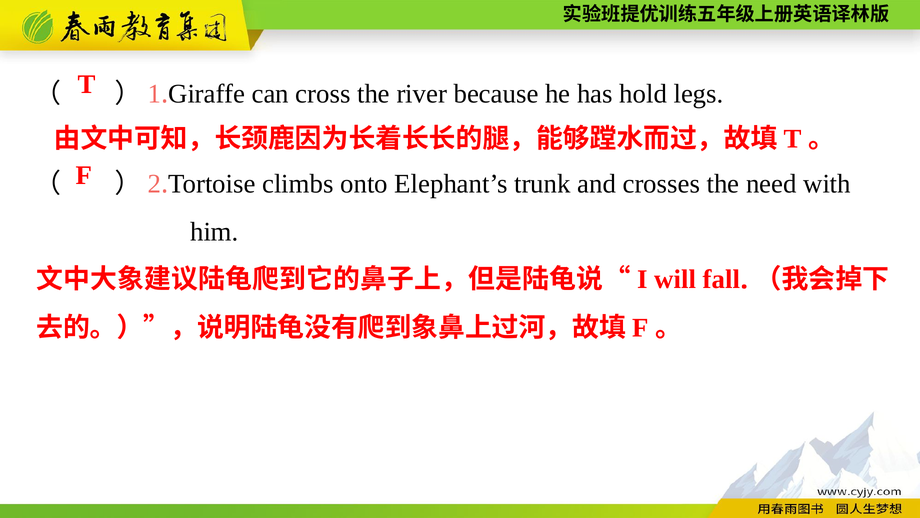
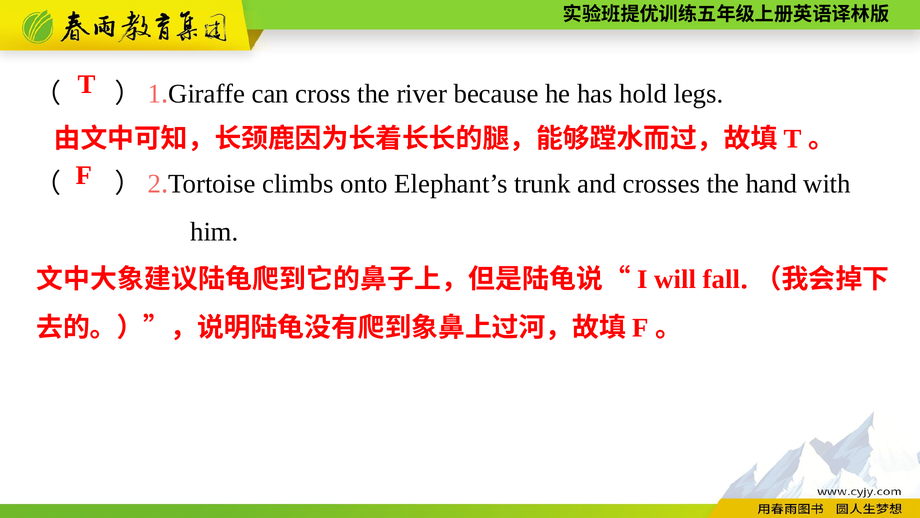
need: need -> hand (771, 184)
